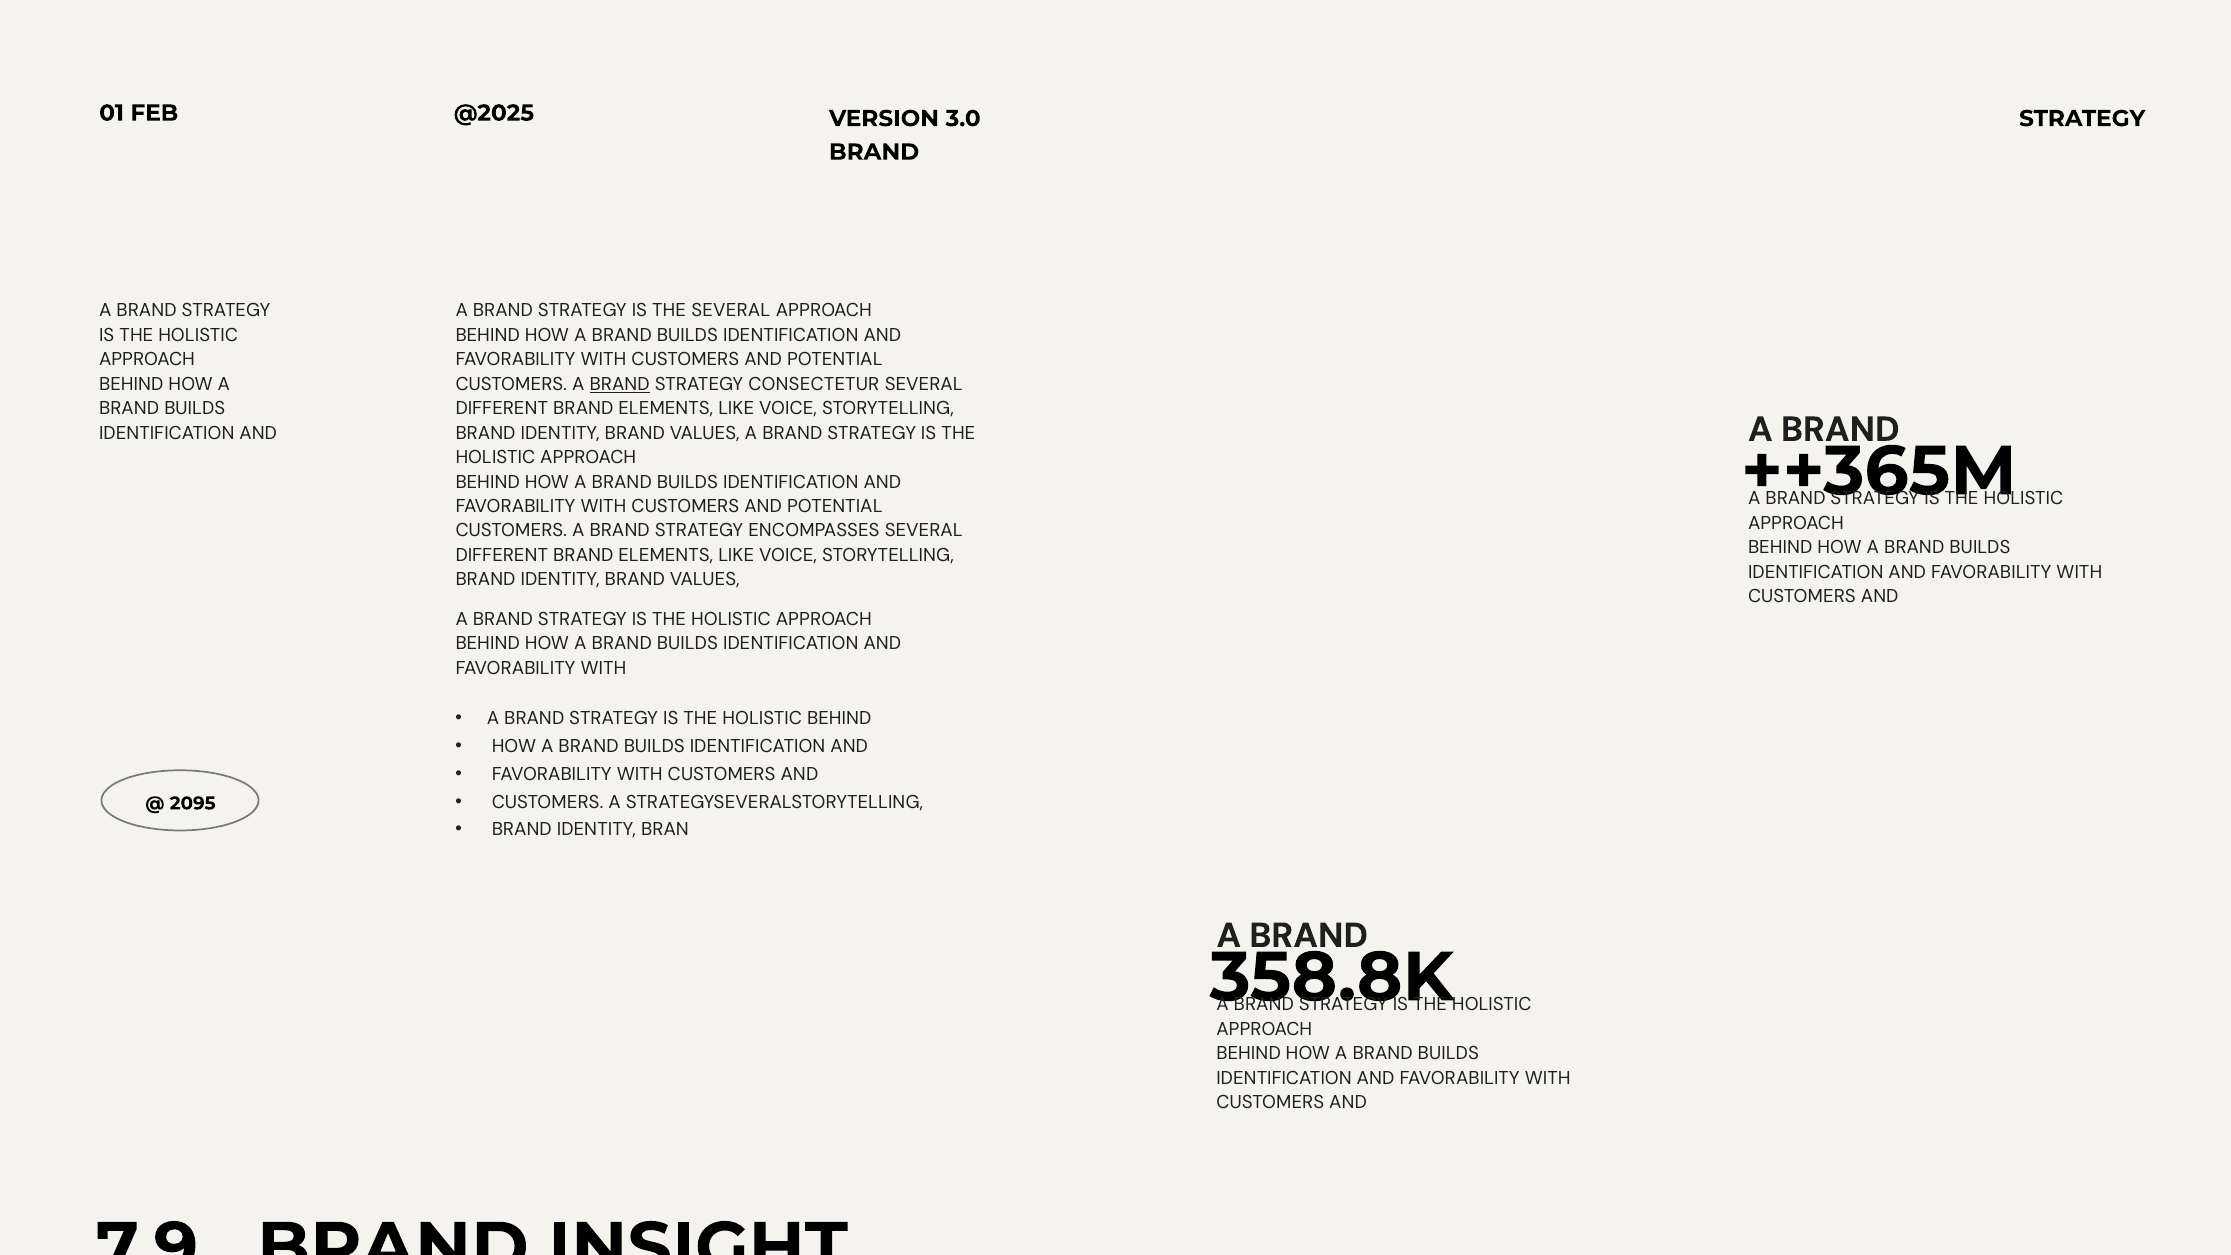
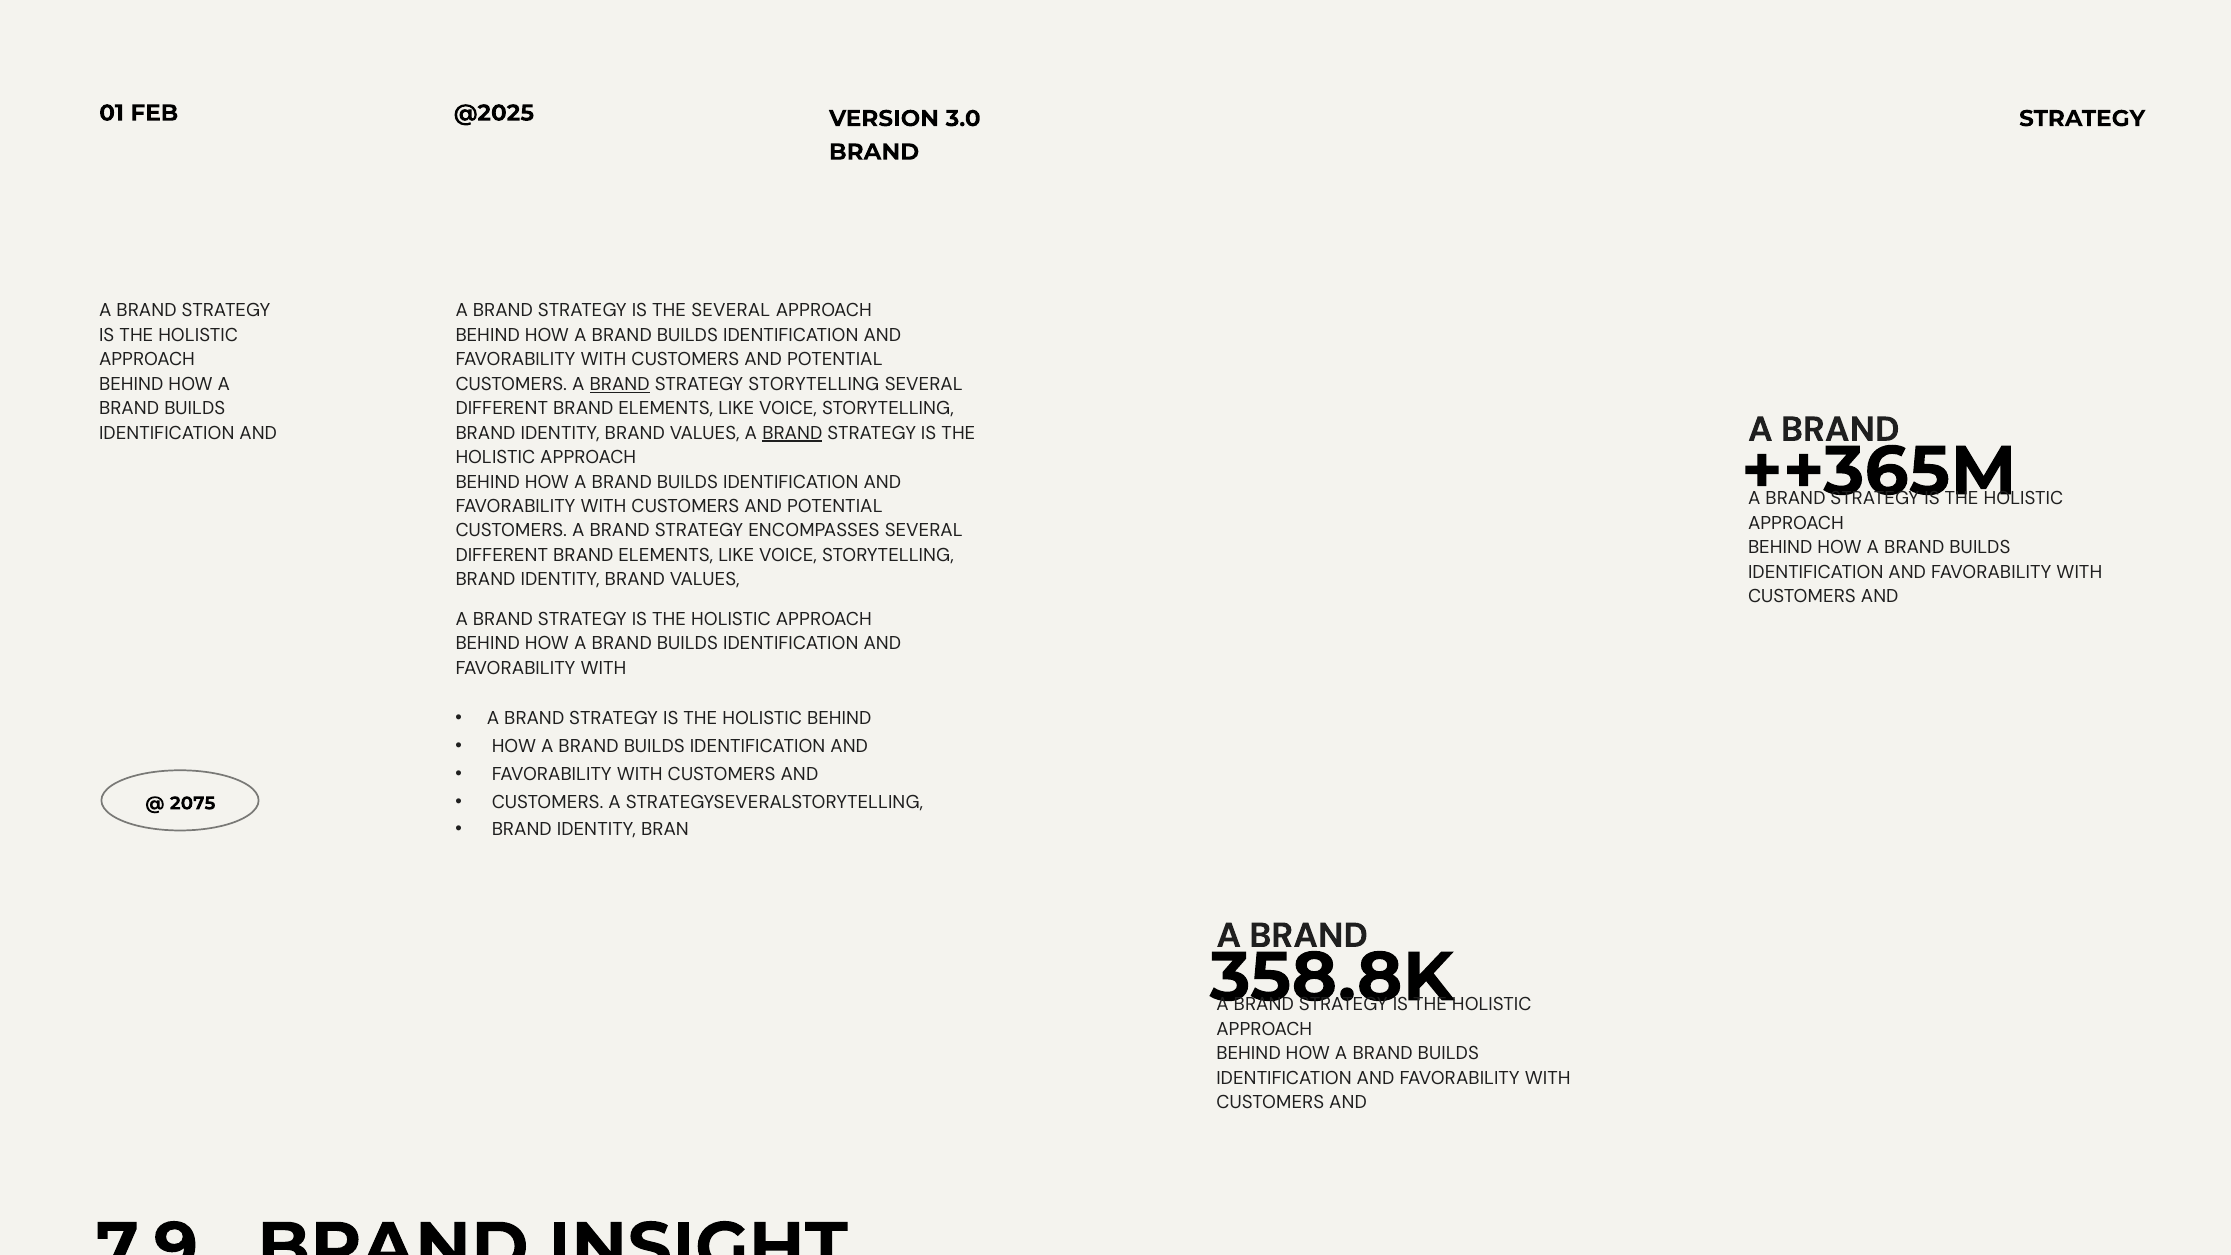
STRATEGY CONSECTETUR: CONSECTETUR -> STORYTELLING (814, 384)
BRAND underline: none -> present (792, 433)
2095: 2095 -> 2075 (193, 803)
